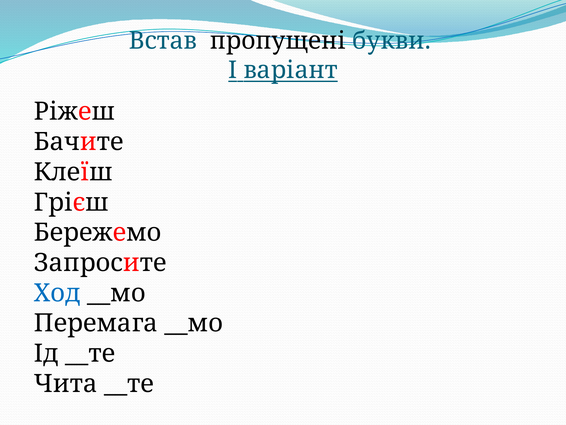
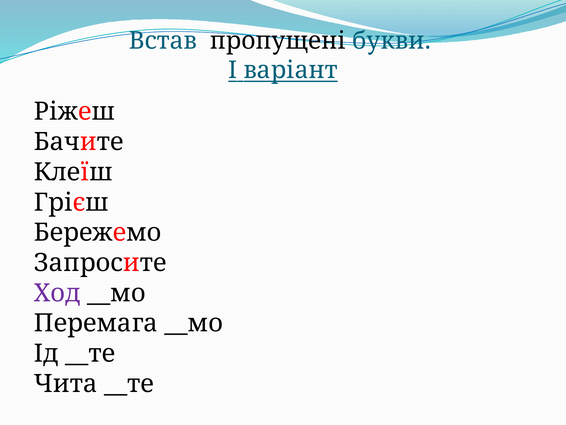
Ход colour: blue -> purple (57, 293)
